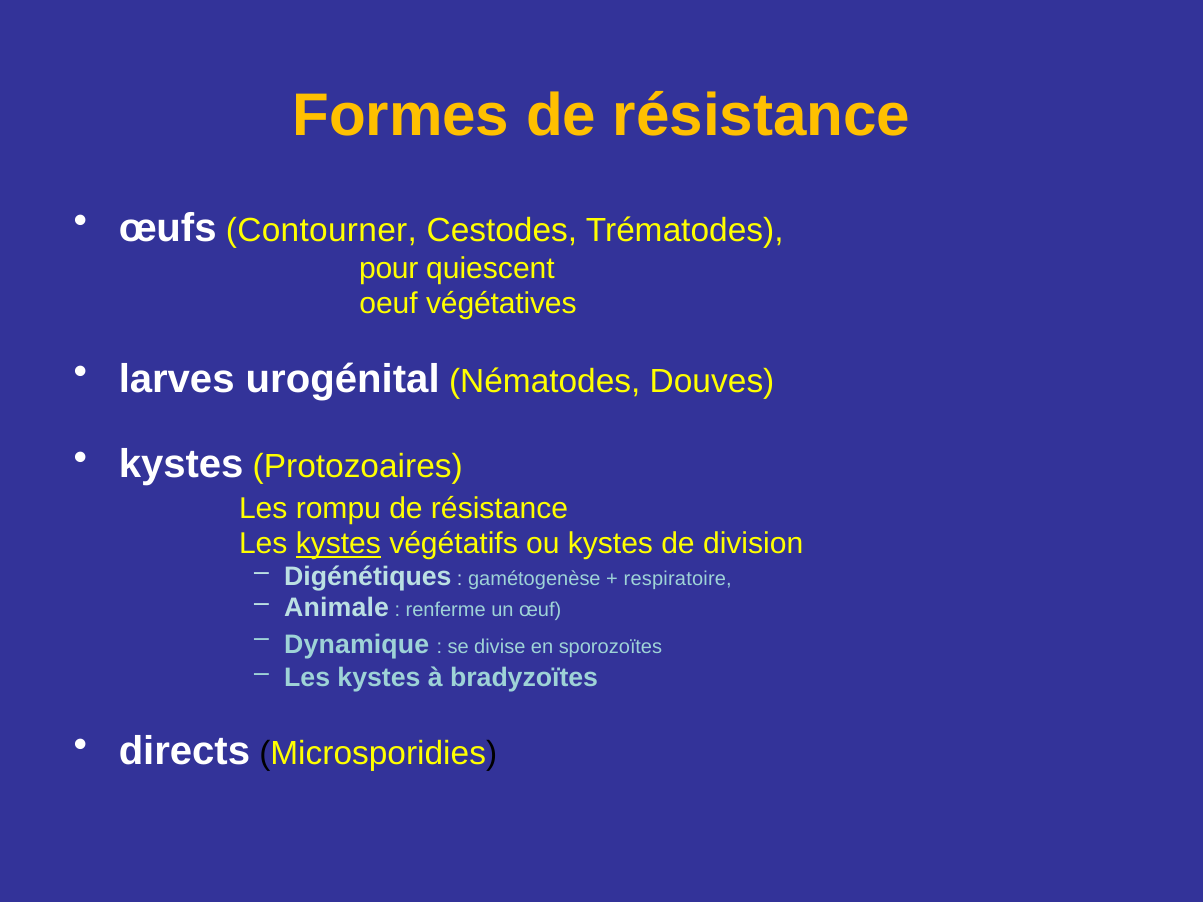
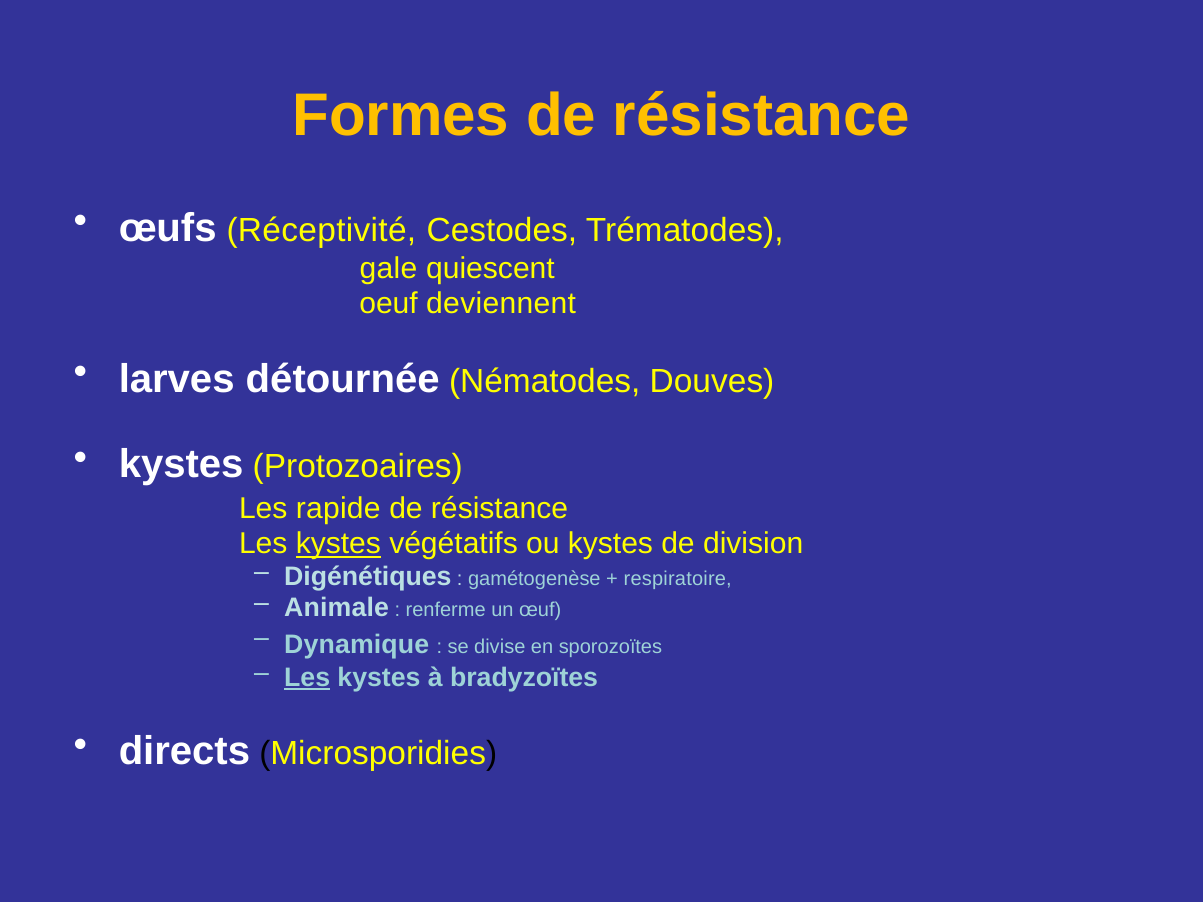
Contourner: Contourner -> Réceptivité (321, 231)
pour: pour -> gale (388, 269)
végétatives: végétatives -> deviennent (501, 304)
urogénital: urogénital -> détournée (343, 380)
rompu: rompu -> rapide (338, 508)
Les underline: none -> present (307, 677)
